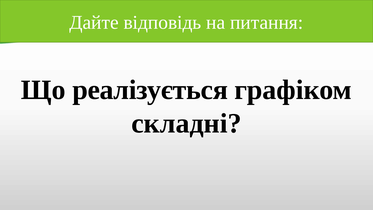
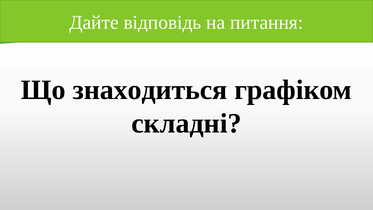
реалізується: реалізується -> знаходиться (150, 90)
